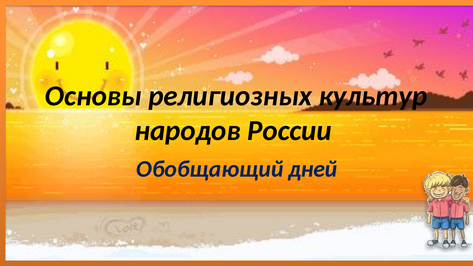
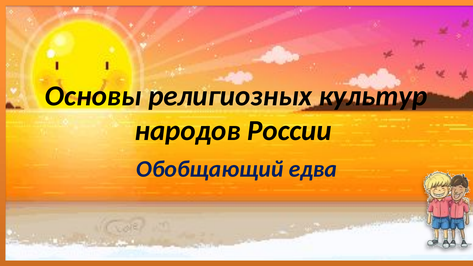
дней: дней -> едва (313, 169)
